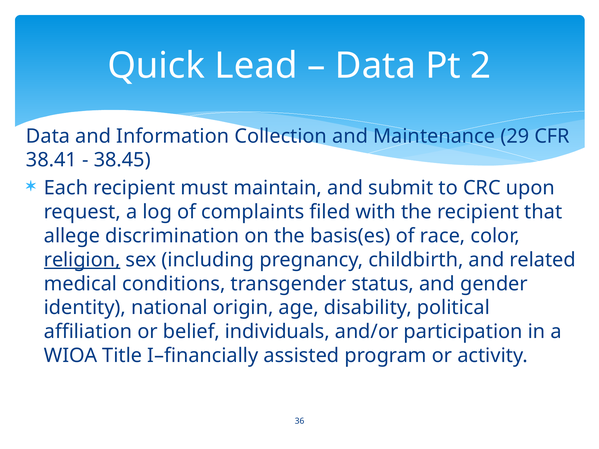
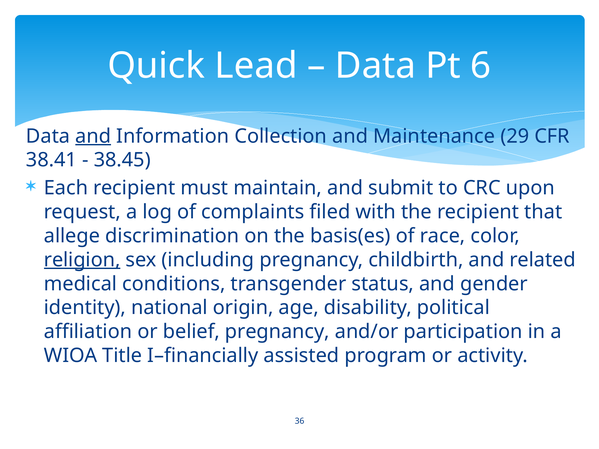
2: 2 -> 6 (481, 66)
and underline: none -> present (93, 136)
belief individuals: individuals -> pregnancy (277, 332)
